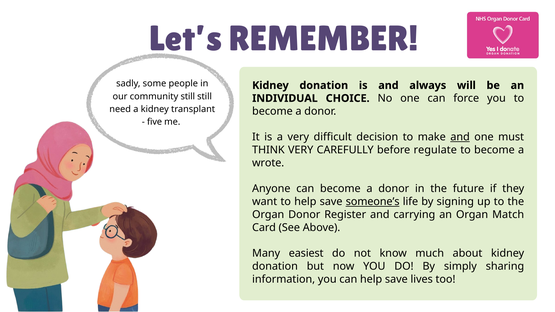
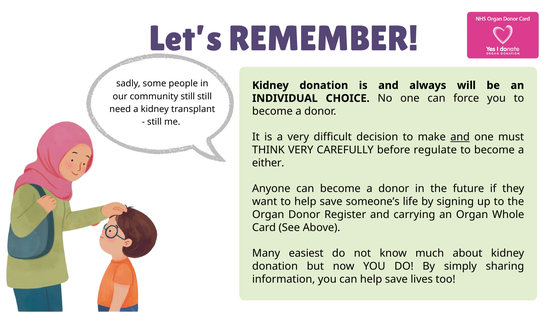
five: five -> still (154, 122)
wrote: wrote -> either (268, 163)
someone’s underline: present -> none (373, 202)
Match: Match -> Whole (508, 215)
